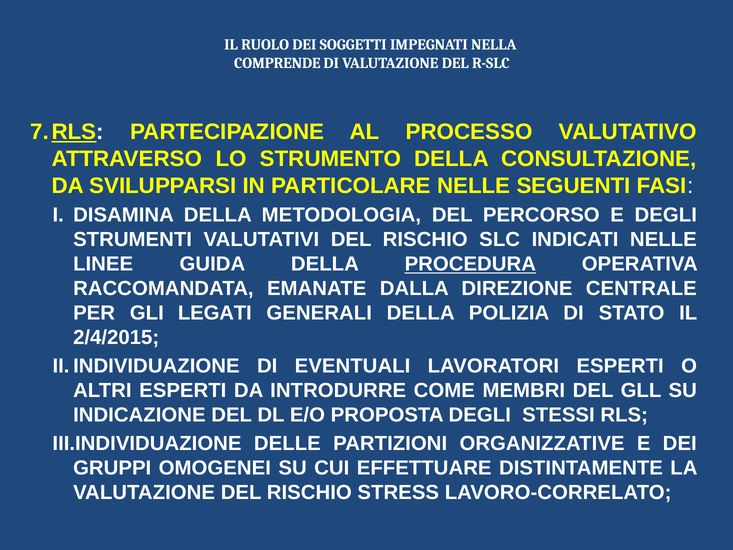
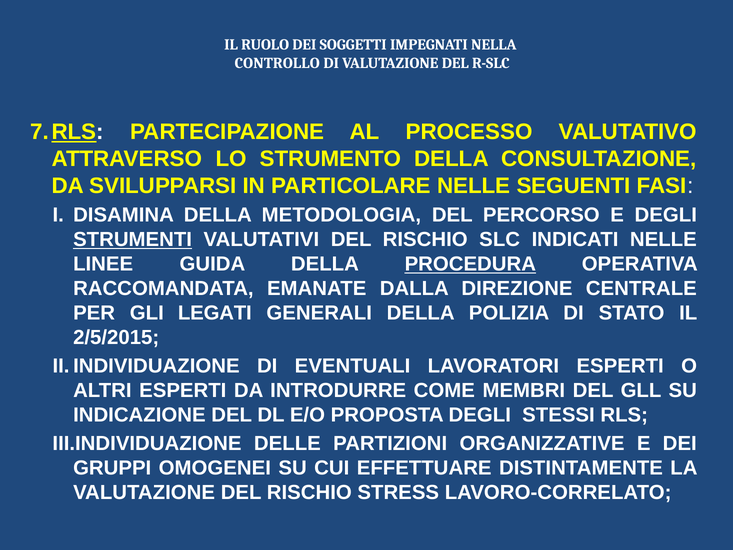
COMPRENDE: COMPRENDE -> CONTROLLO (277, 63)
STRUMENTI underline: none -> present (133, 240)
2/4/2015: 2/4/2015 -> 2/5/2015 (116, 338)
